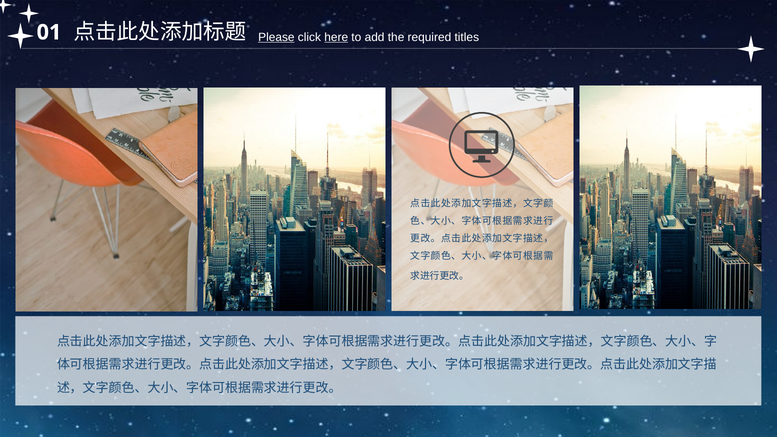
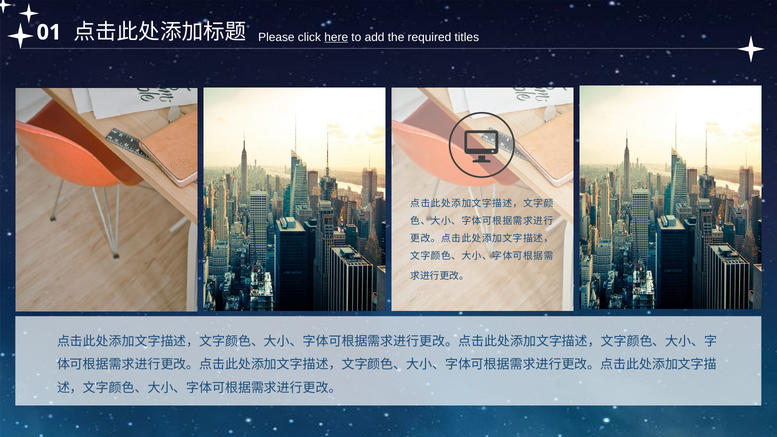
Please underline: present -> none (276, 37)
